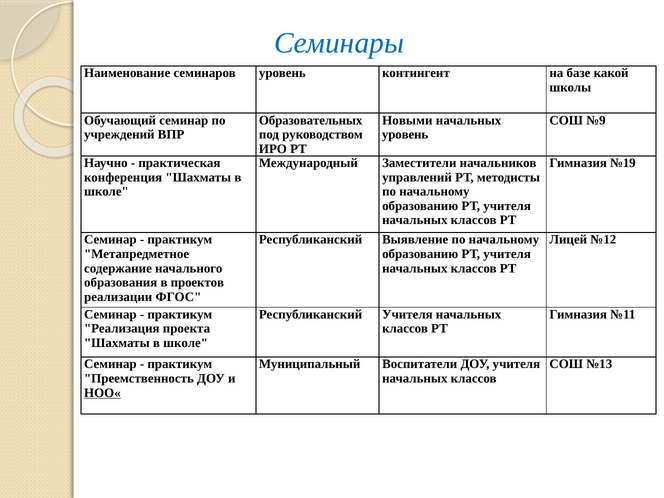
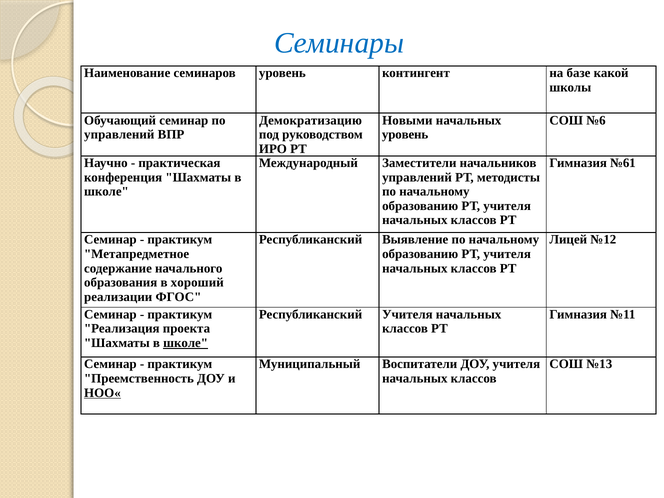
Образовательных: Образовательных -> Демократизацию (311, 120)
№9: №9 -> №6 (596, 120)
учреждений: учреждений -> управлений (119, 135)
№19: №19 -> №61 (623, 163)
проектов: проектов -> хороший (197, 283)
школе underline: none -> present (186, 343)
